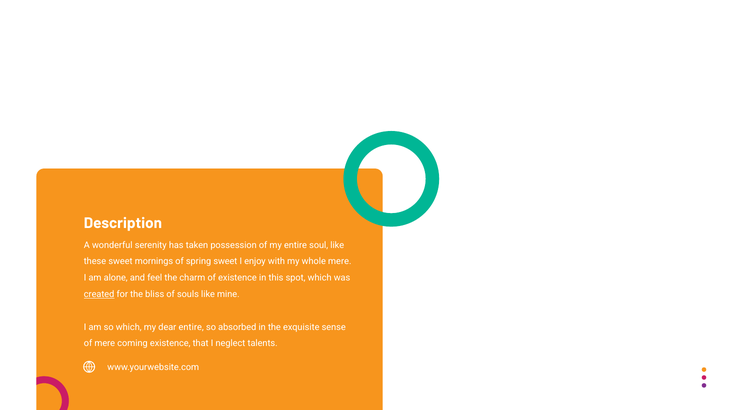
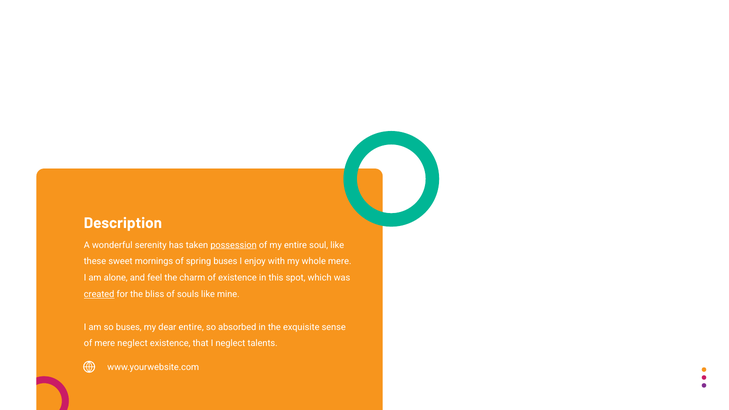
possession underline: none -> present (234, 245)
spring sweet: sweet -> buses (225, 261)
so which: which -> buses (129, 327)
mere coming: coming -> neglect (132, 343)
